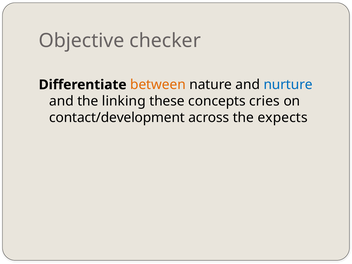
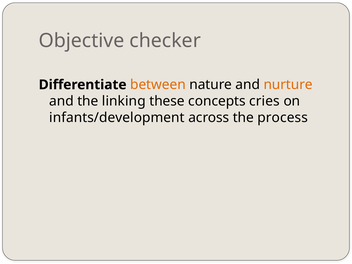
nurture colour: blue -> orange (288, 85)
contact/development: contact/development -> infants/development (117, 118)
expects: expects -> process (283, 118)
